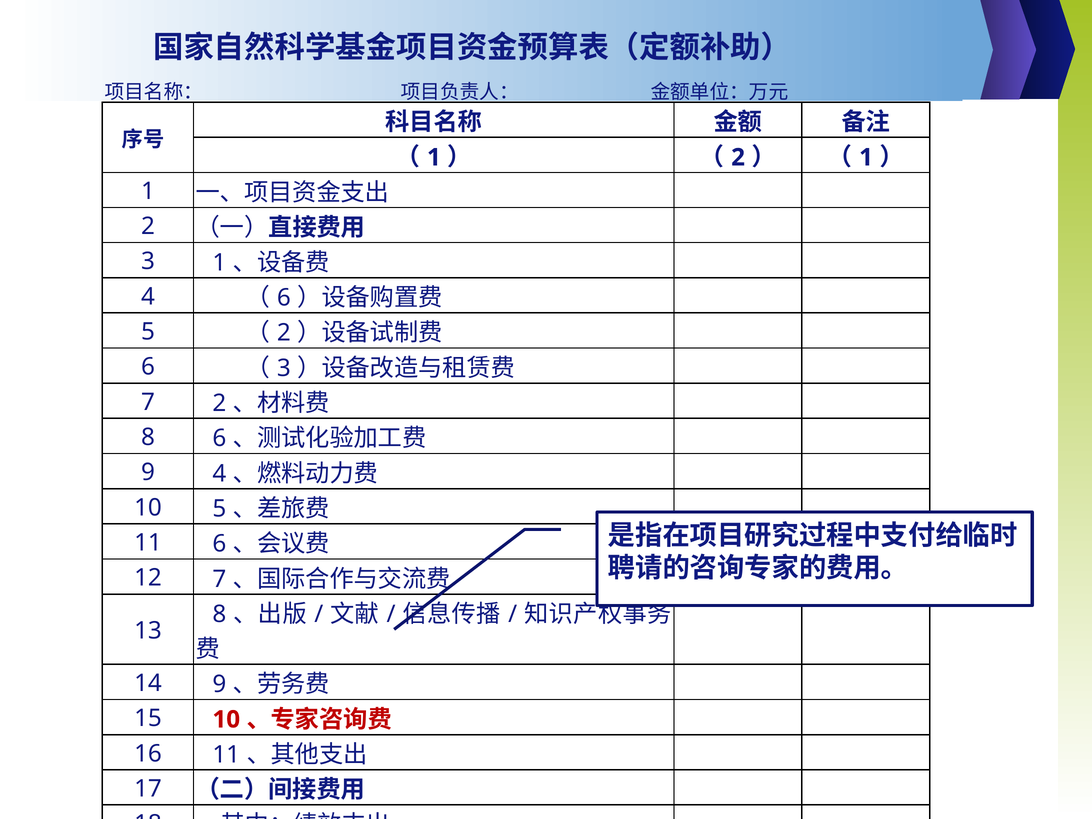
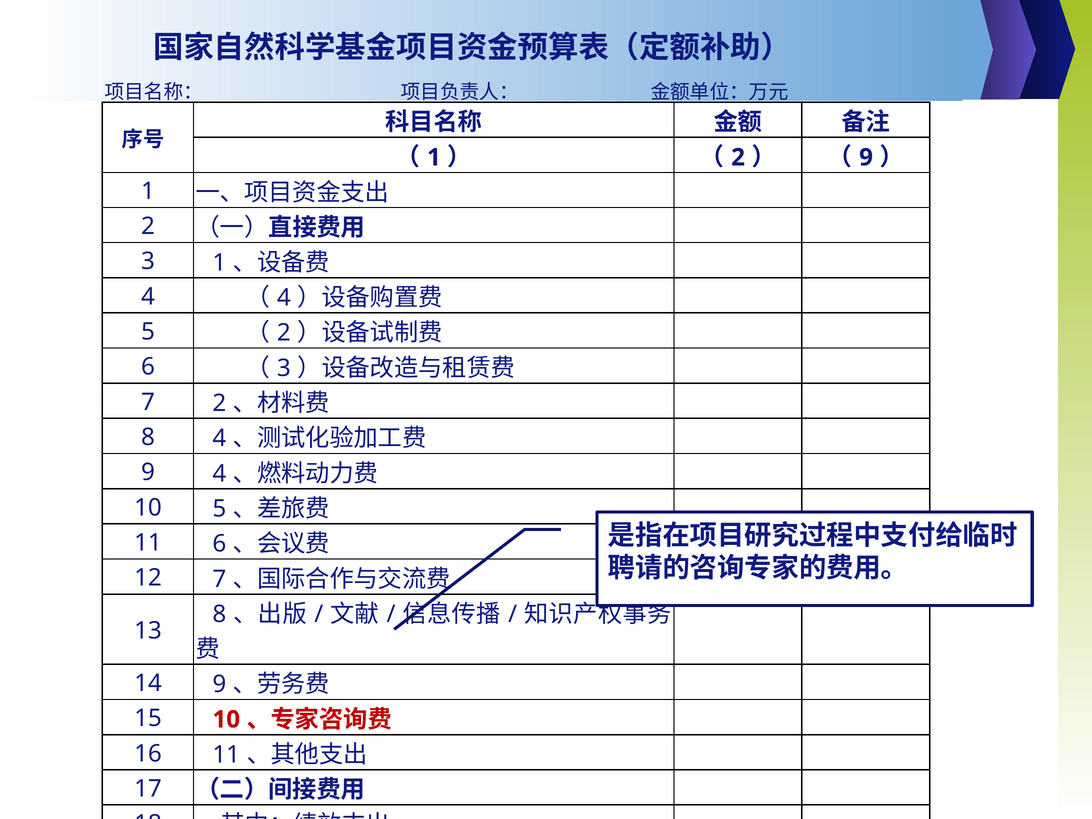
1: 1 -> 9 (866, 157)
6: 6 -> 4 (284, 298)
8 6: 6 -> 4 (219, 438)
